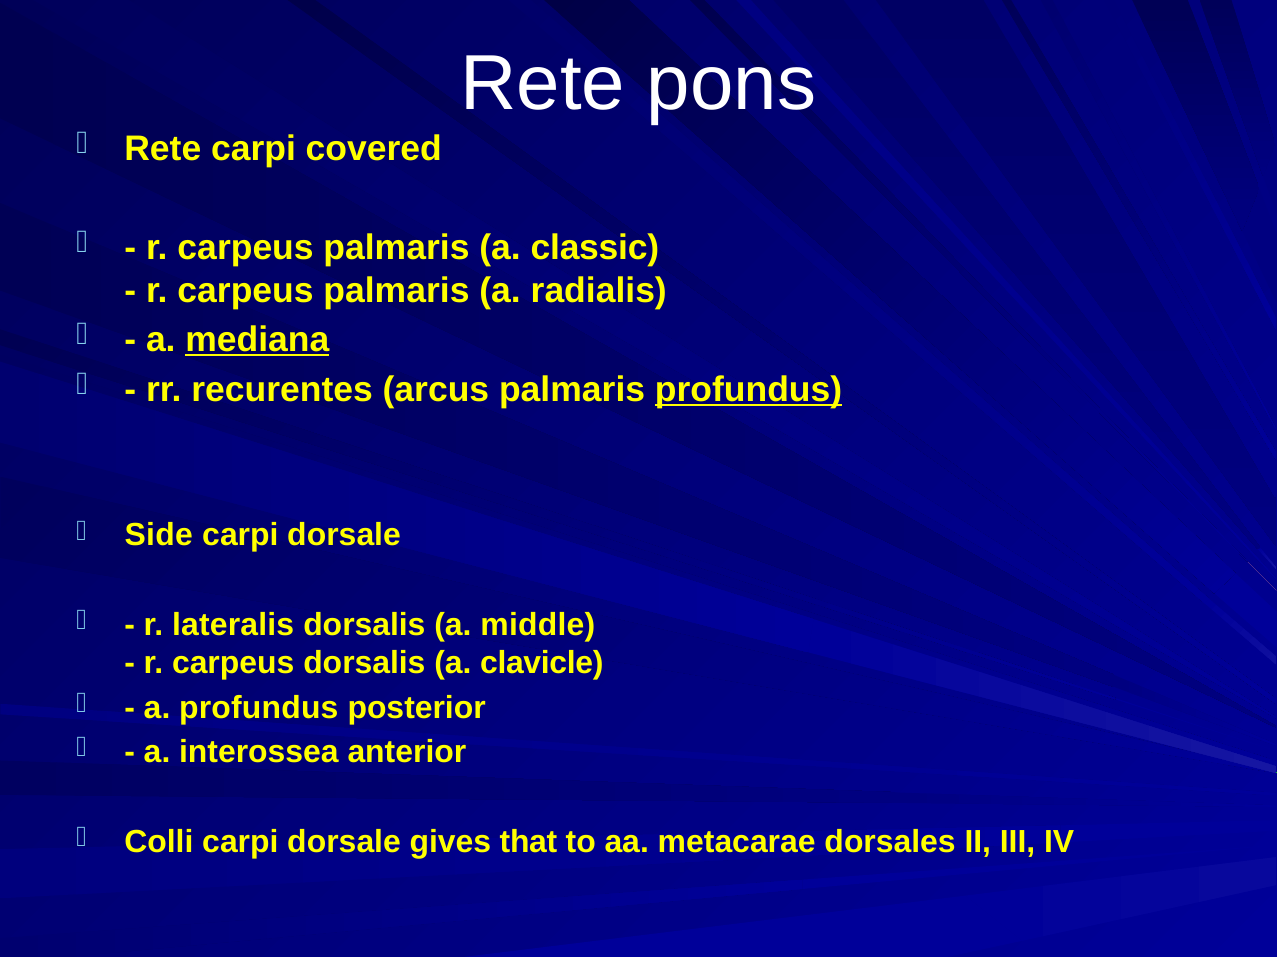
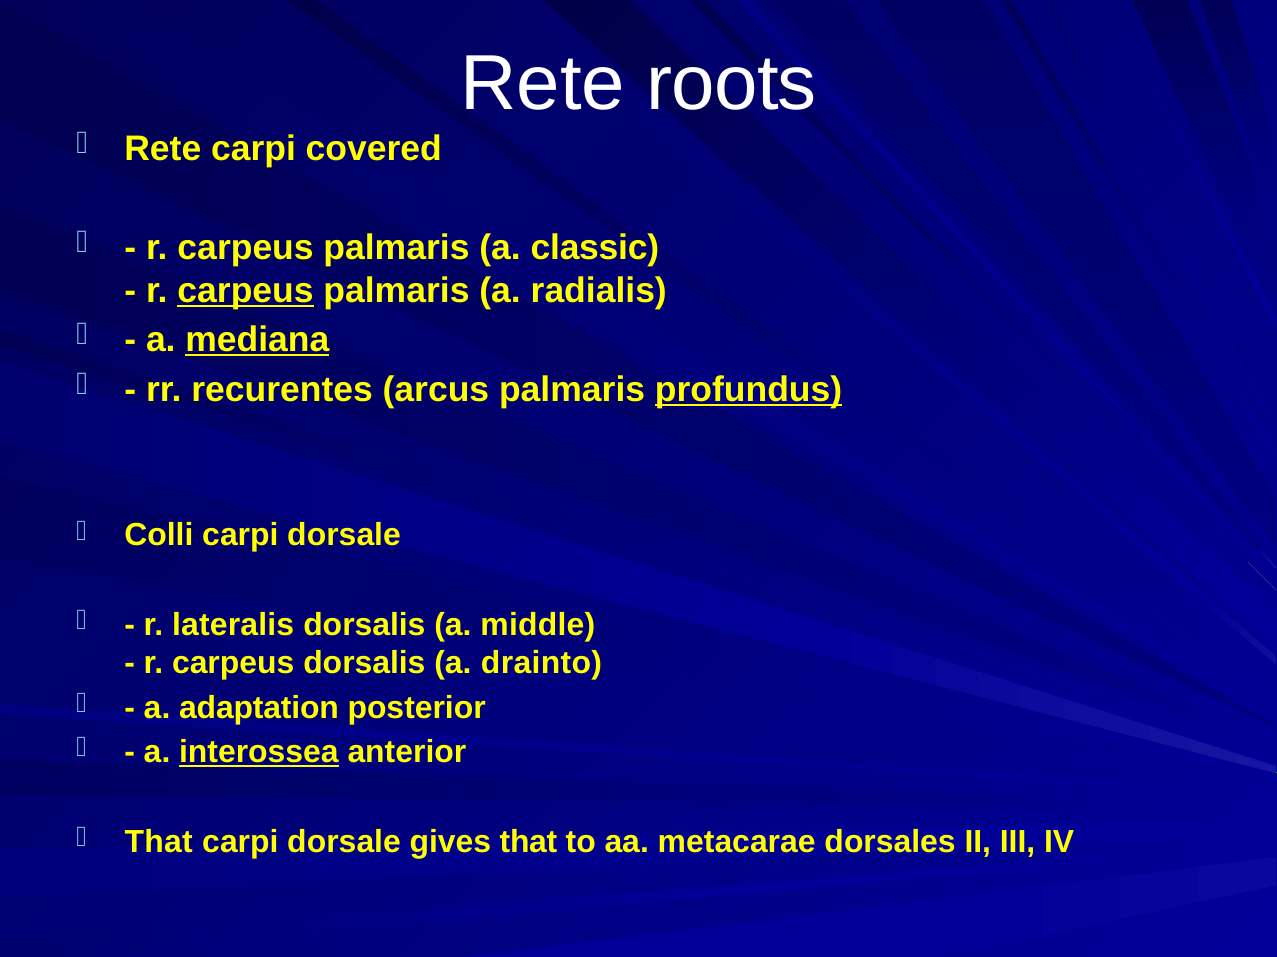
pons: pons -> roots (732, 84)
carpeus underline: none -> present (246, 291)
Side: Side -> Colli (159, 536)
clavicle: clavicle -> drainto (541, 664)
a profundus: profundus -> adaptation (259, 708)
interossea underline: none -> present (259, 753)
Colli: Colli -> That (159, 842)
